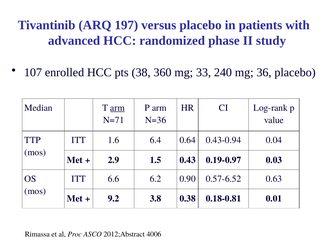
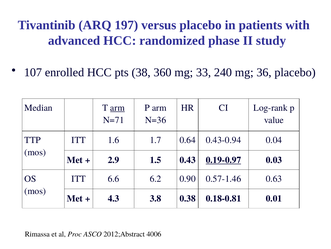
6.4: 6.4 -> 1.7 (156, 140)
0.19-0.97 underline: none -> present (223, 160)
0.57-6.52: 0.57-6.52 -> 0.57-1.46 (223, 178)
9.2: 9.2 -> 4.3 (114, 198)
